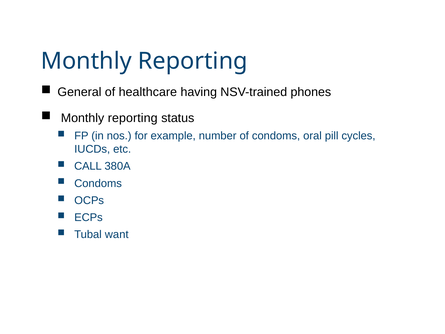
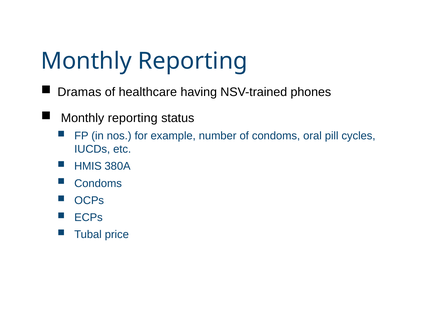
General: General -> Dramas (79, 92)
CALL: CALL -> HMIS (88, 166)
want: want -> price (117, 234)
